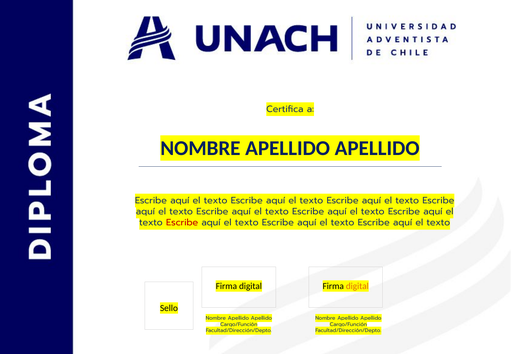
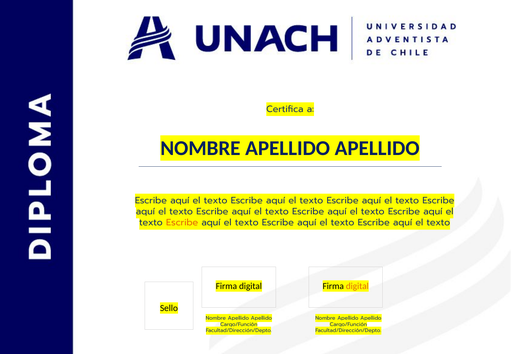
Escribe colour: red -> orange (182, 222)
